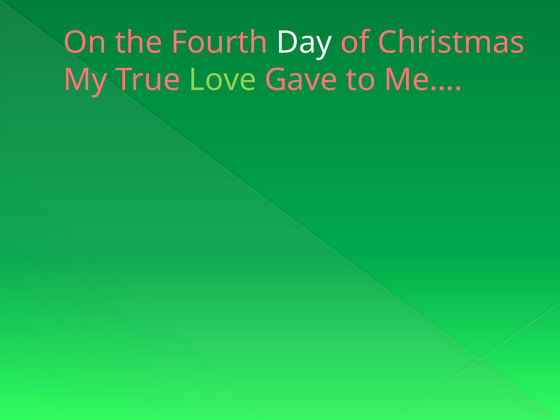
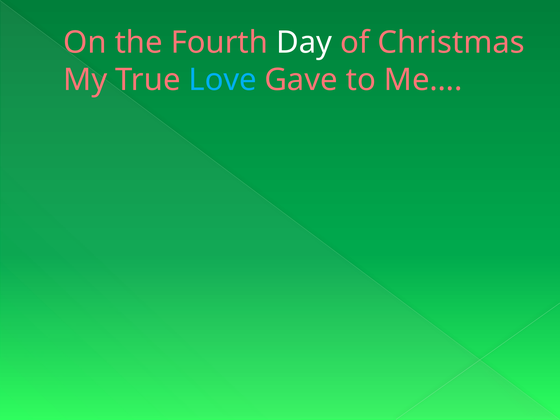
Love colour: light green -> light blue (223, 80)
